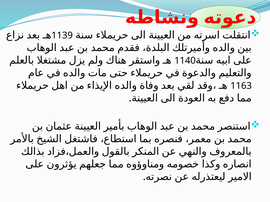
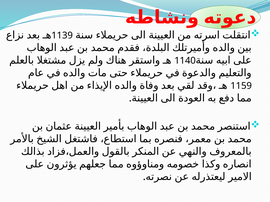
1163: 1163 -> 1159 (241, 86)
